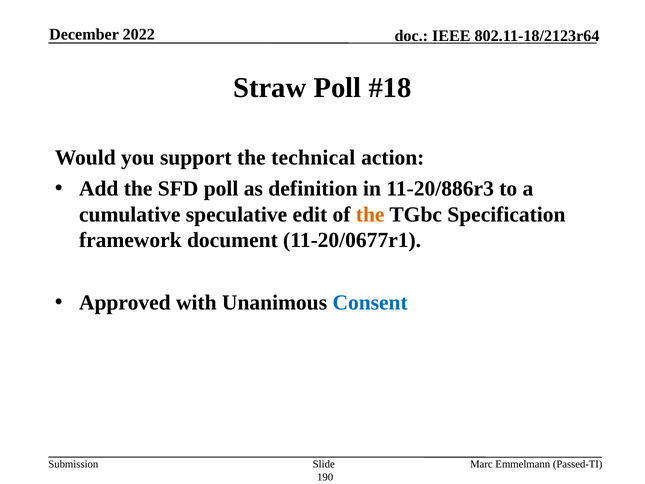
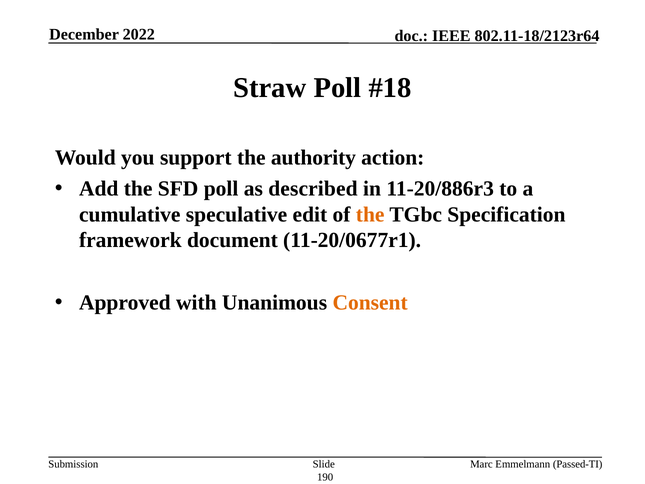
technical: technical -> authority (313, 157)
definition: definition -> described (313, 189)
Consent colour: blue -> orange (370, 303)
